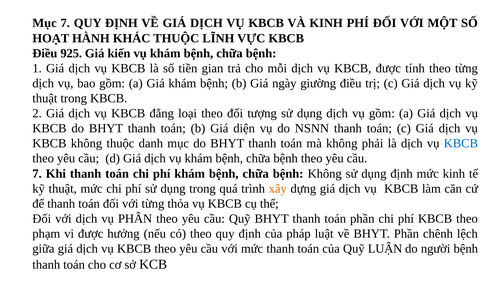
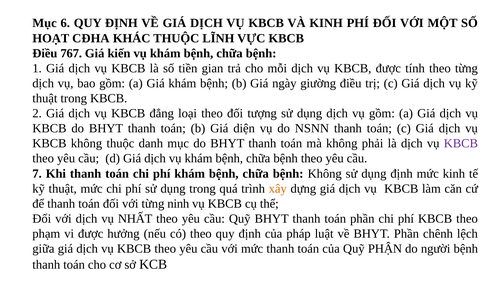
Mục 7: 7 -> 6 (65, 23)
HÀNH: HÀNH -> CĐHA (91, 38)
925: 925 -> 767 (71, 53)
KBCB colour: blue -> purple (461, 143)
thỏa: thỏa -> ninh (178, 204)
PHÂN: PHÂN -> NHẤT (135, 219)
LUẬN: LUẬN -> PHẬN (385, 249)
